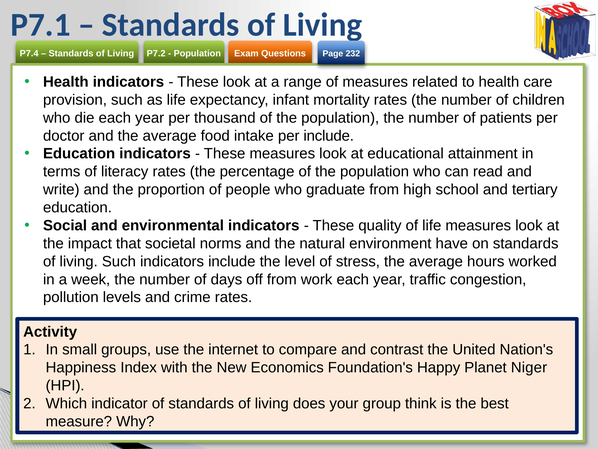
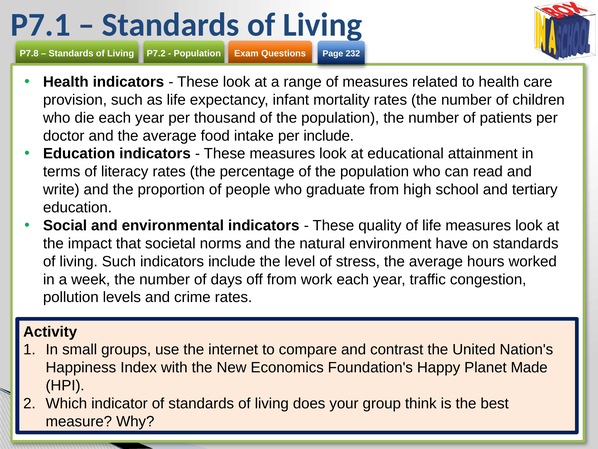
P7.4: P7.4 -> P7.8 (29, 54)
Niger: Niger -> Made (529, 367)
